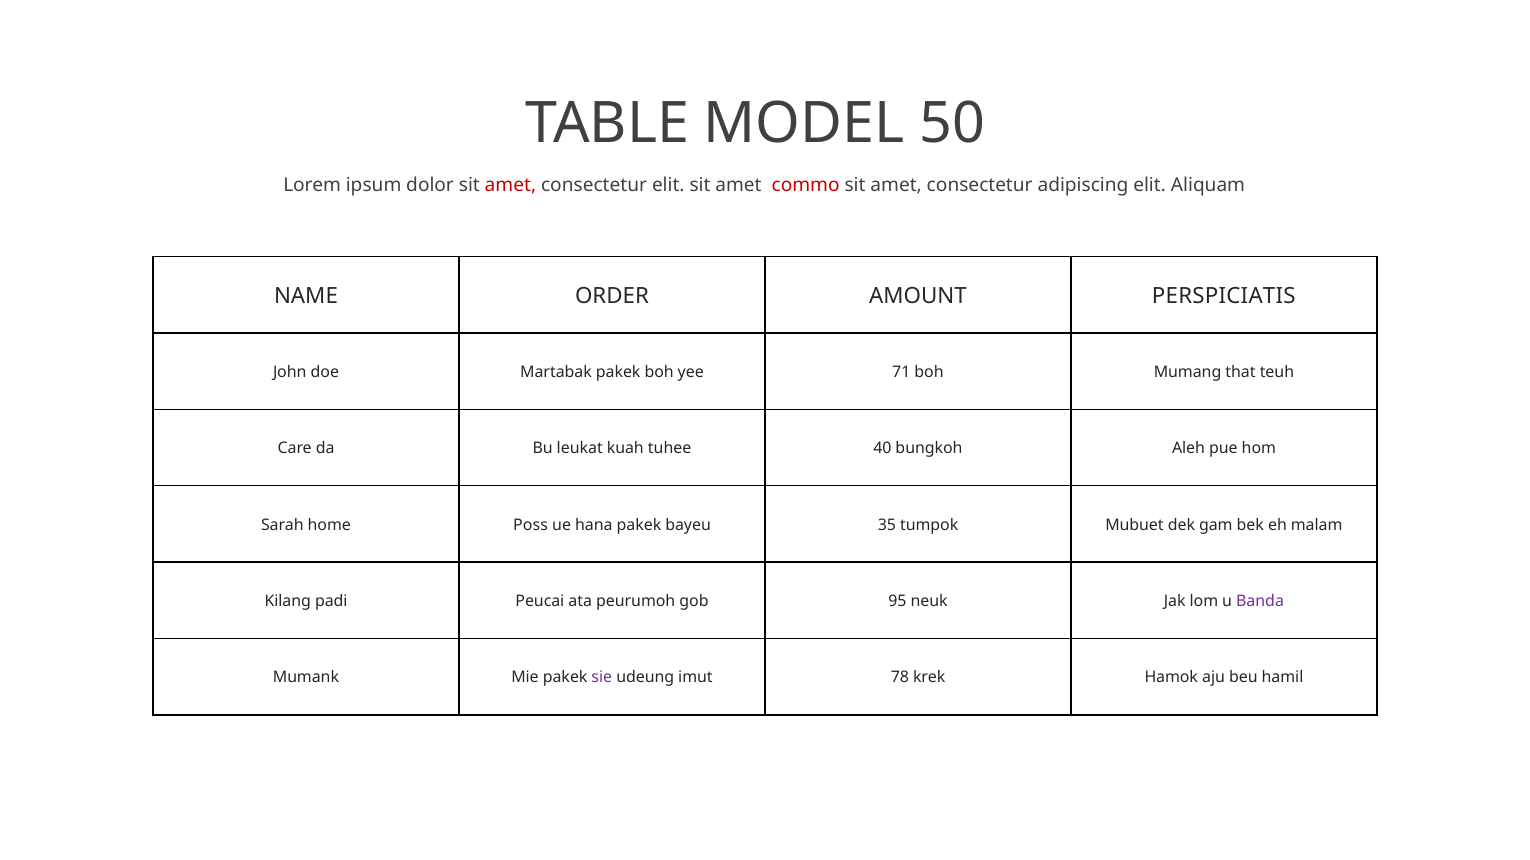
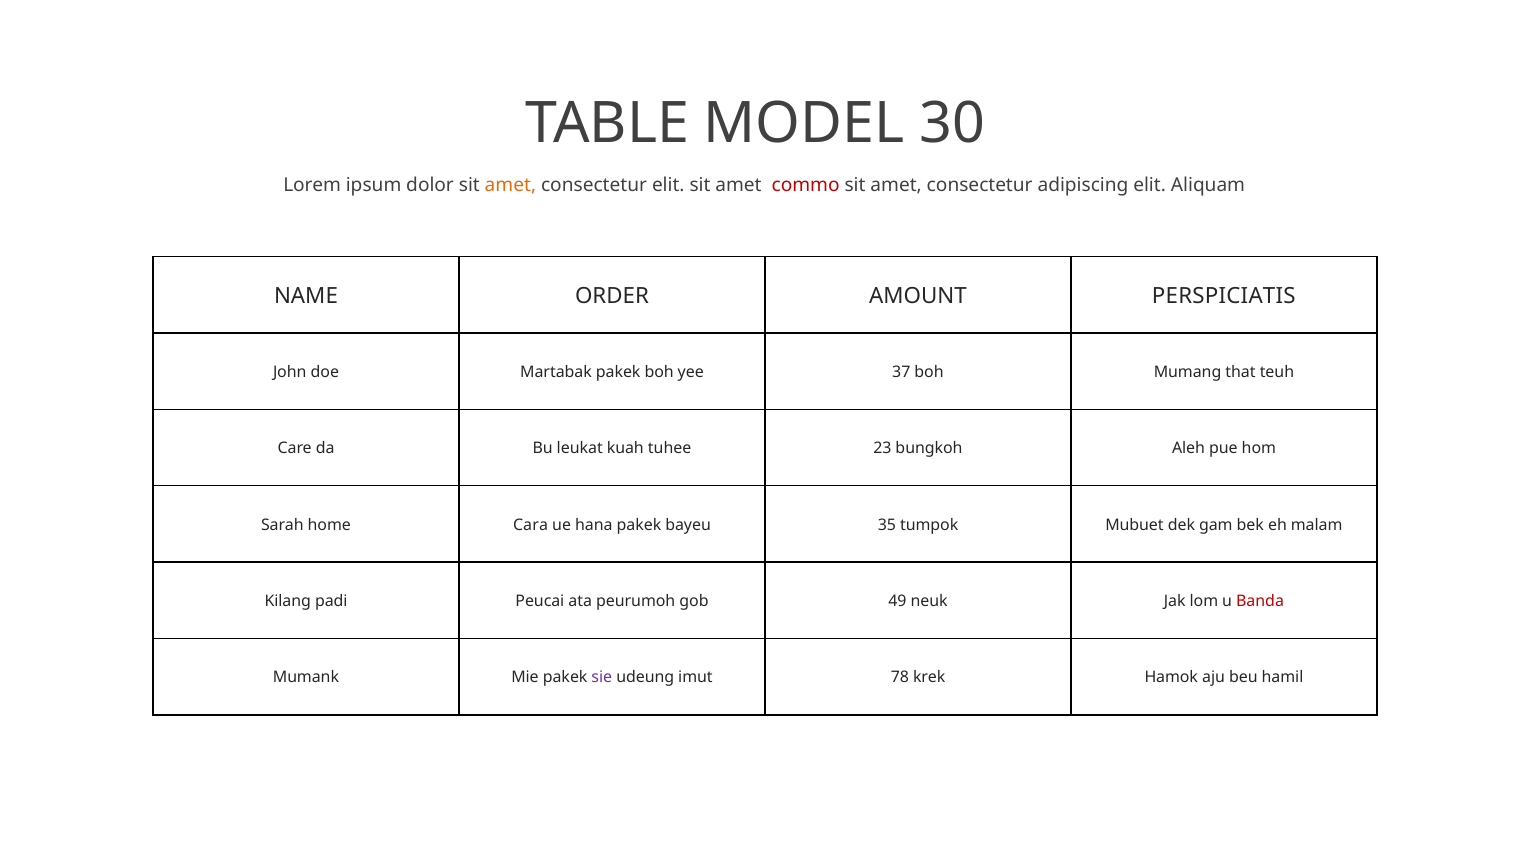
50: 50 -> 30 (952, 124)
amet colour: red -> orange (510, 185)
71: 71 -> 37 (901, 372)
40: 40 -> 23 (882, 449)
Poss: Poss -> Cara (531, 525)
95: 95 -> 49 (897, 602)
Banda colour: purple -> red (1260, 602)
